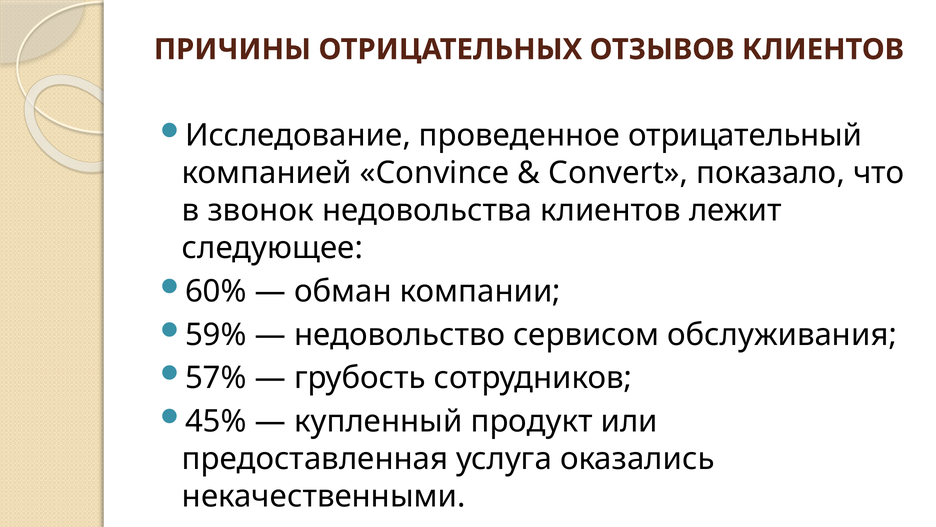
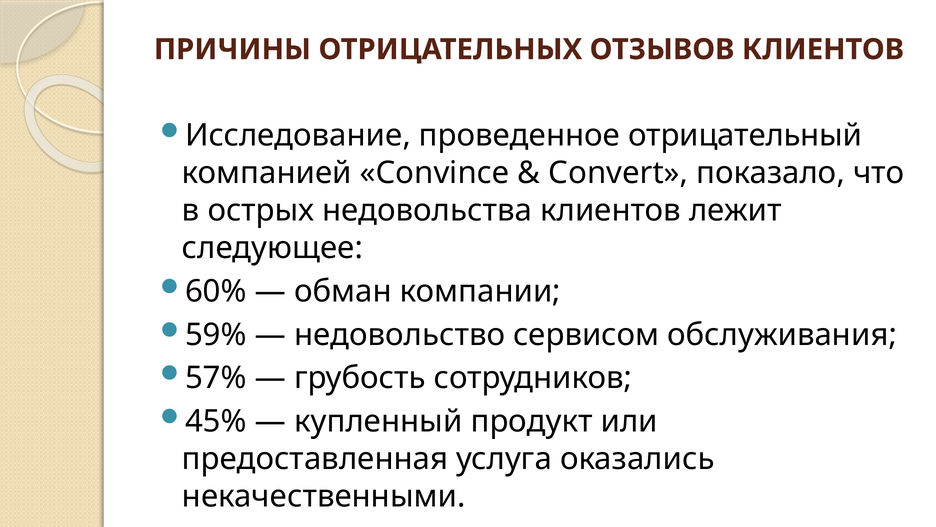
звонок: звонок -> острых (261, 210)
